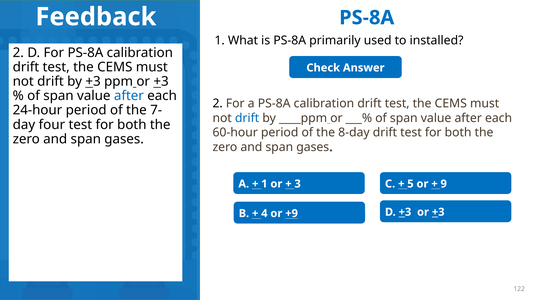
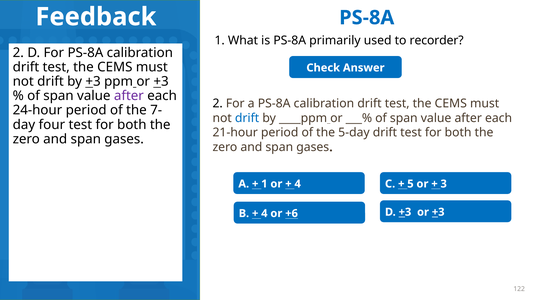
installed: installed -> recorder (437, 40)
after colour: blue -> purple (129, 96)
60-hour: 60-hour -> 21-hour (235, 133)
8-day: 8-day -> 5-day (354, 133)
3: 3 -> 4 (298, 184)
9: 9 -> 3 (444, 184)
+9: +9 -> +6 (292, 213)
